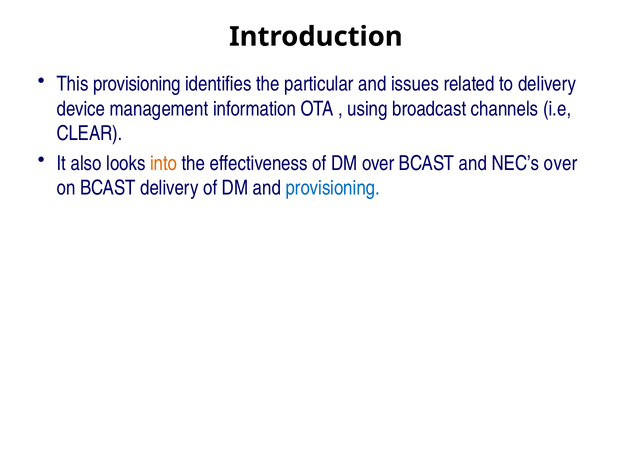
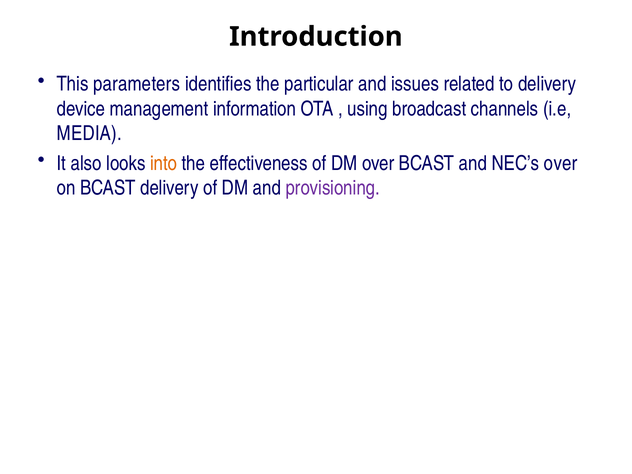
This provisioning: provisioning -> parameters (137, 84)
CLEAR: CLEAR -> MEDIA (89, 133)
provisioning colour: blue -> purple (333, 188)
